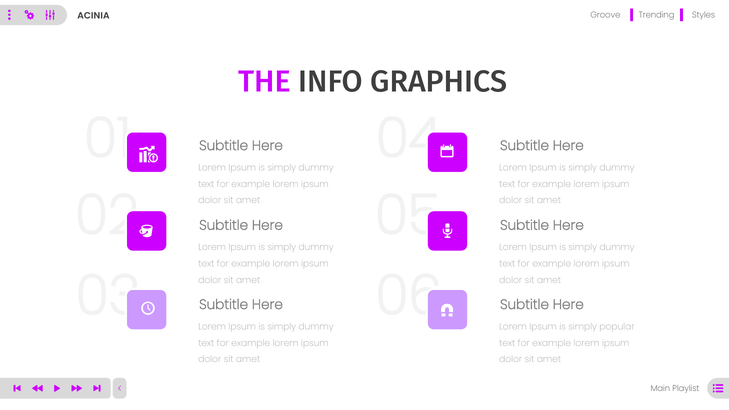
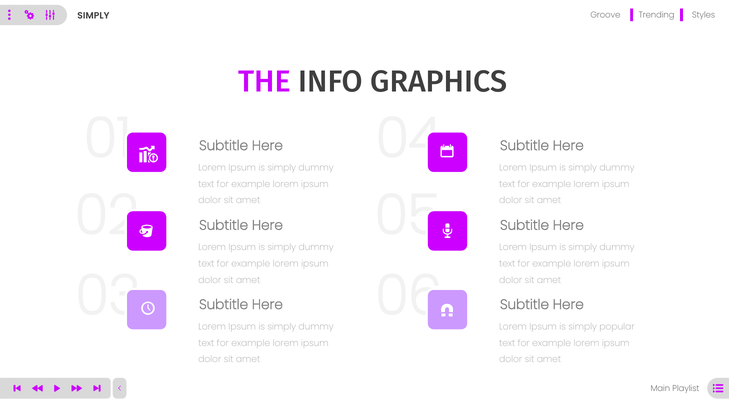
ACINIA: ACINIA -> SIMPLY (93, 16)
